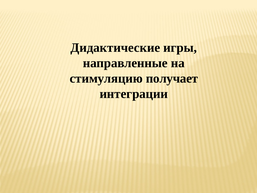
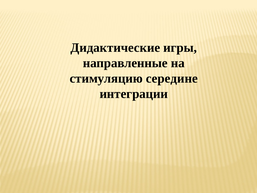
получает: получает -> середине (172, 78)
